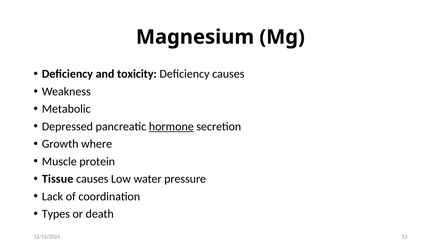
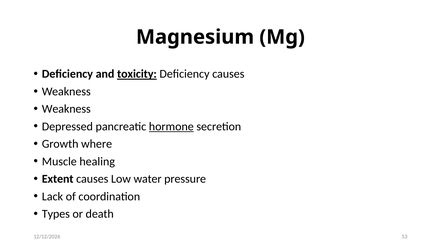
toxicity underline: none -> present (137, 74)
Metabolic: Metabolic -> Weakness (66, 109)
protein: protein -> healing (97, 161)
Tissue: Tissue -> Extent (58, 179)
